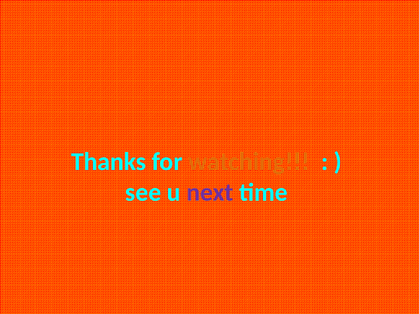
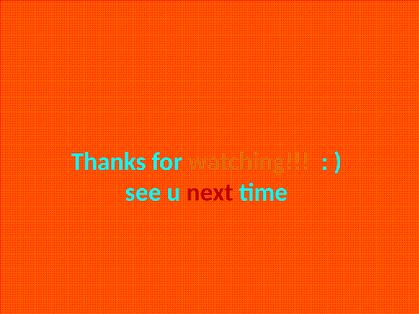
next colour: purple -> red (210, 192)
